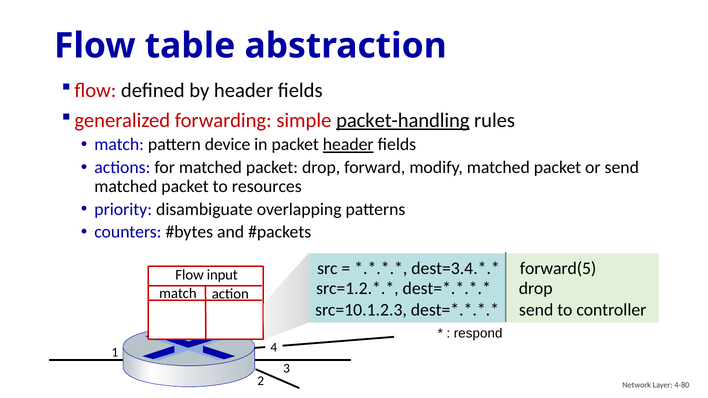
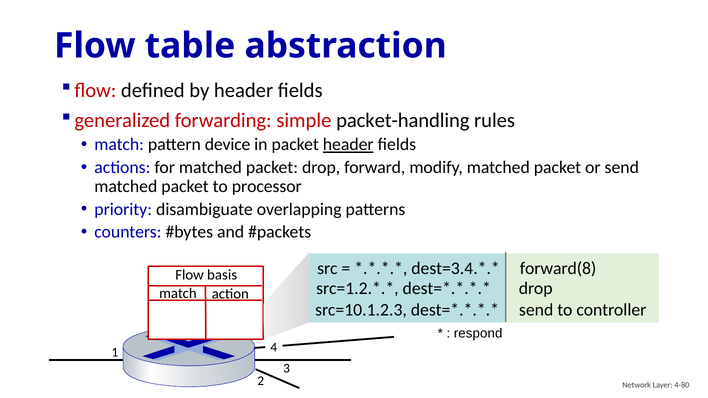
packet-handling underline: present -> none (403, 120)
resources: resources -> processor (267, 187)
forward(5: forward(5 -> forward(8 (558, 268)
input: input -> basis (222, 275)
